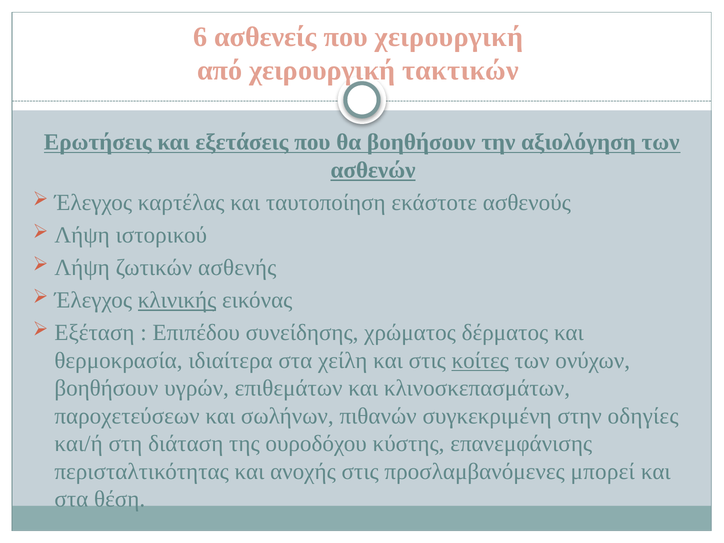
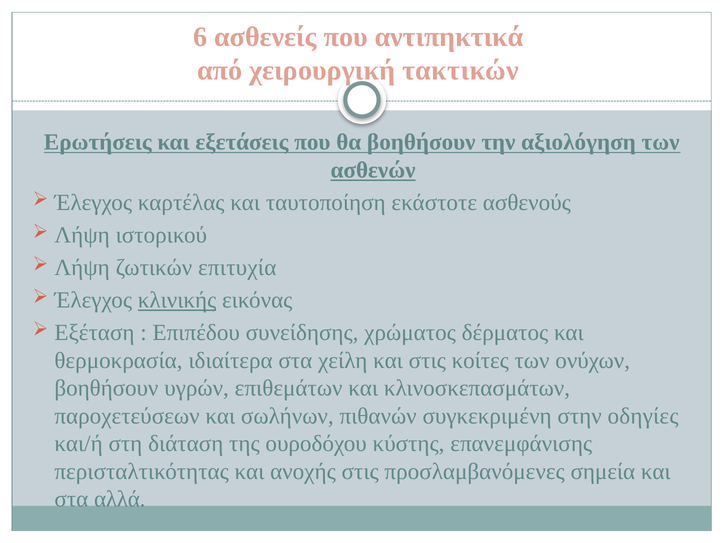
που χειρουργική: χειρουργική -> αντιπηκτικά (449, 37)
ασθενής: ασθενής -> επιτυχία (237, 268)
κοίτες underline: present -> none (480, 361)
μπορεί: μπορεί -> σημεία (603, 471)
θέση: θέση -> αλλά (120, 499)
